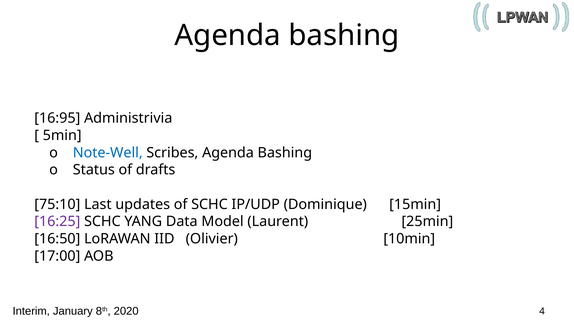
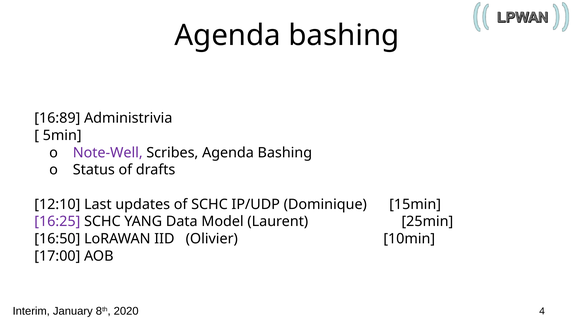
16:95: 16:95 -> 16:89 (57, 118)
Note-Well colour: blue -> purple (108, 153)
75:10: 75:10 -> 12:10 (57, 204)
